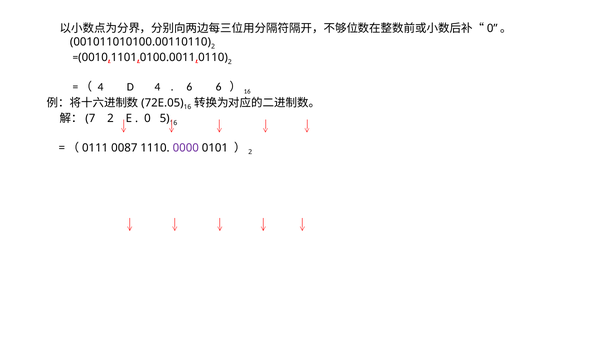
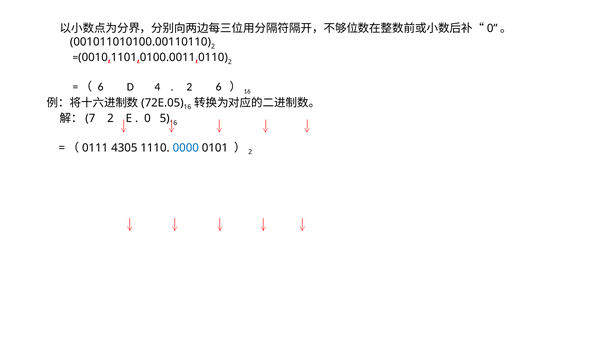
4: 4 -> 6 (101, 87)
6: 6 -> 2 (189, 87)
0087: 0087 -> 4305 (124, 148)
0000 colour: purple -> blue (186, 148)
